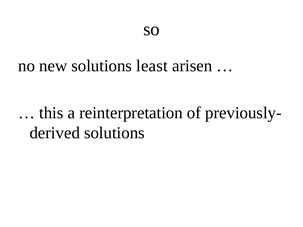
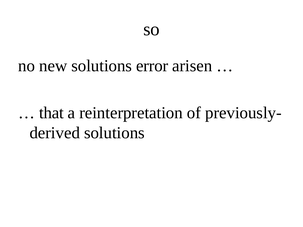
least: least -> error (152, 66)
this: this -> that (51, 113)
